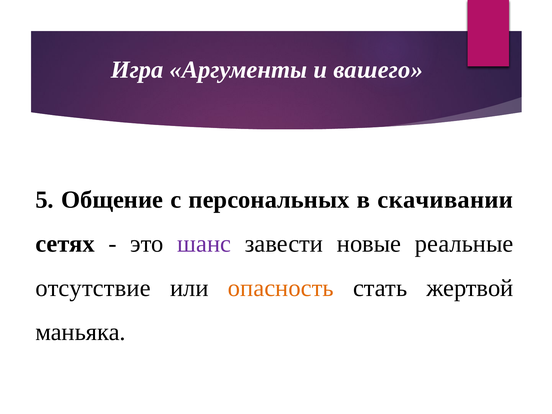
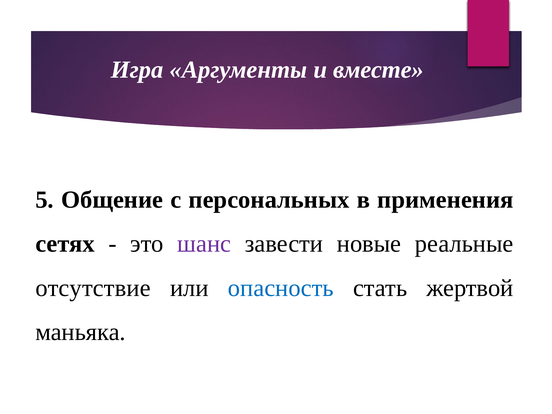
вашего: вашего -> вместе (378, 70)
скачивании: скачивании -> применения (445, 200)
опасность colour: orange -> blue (281, 288)
